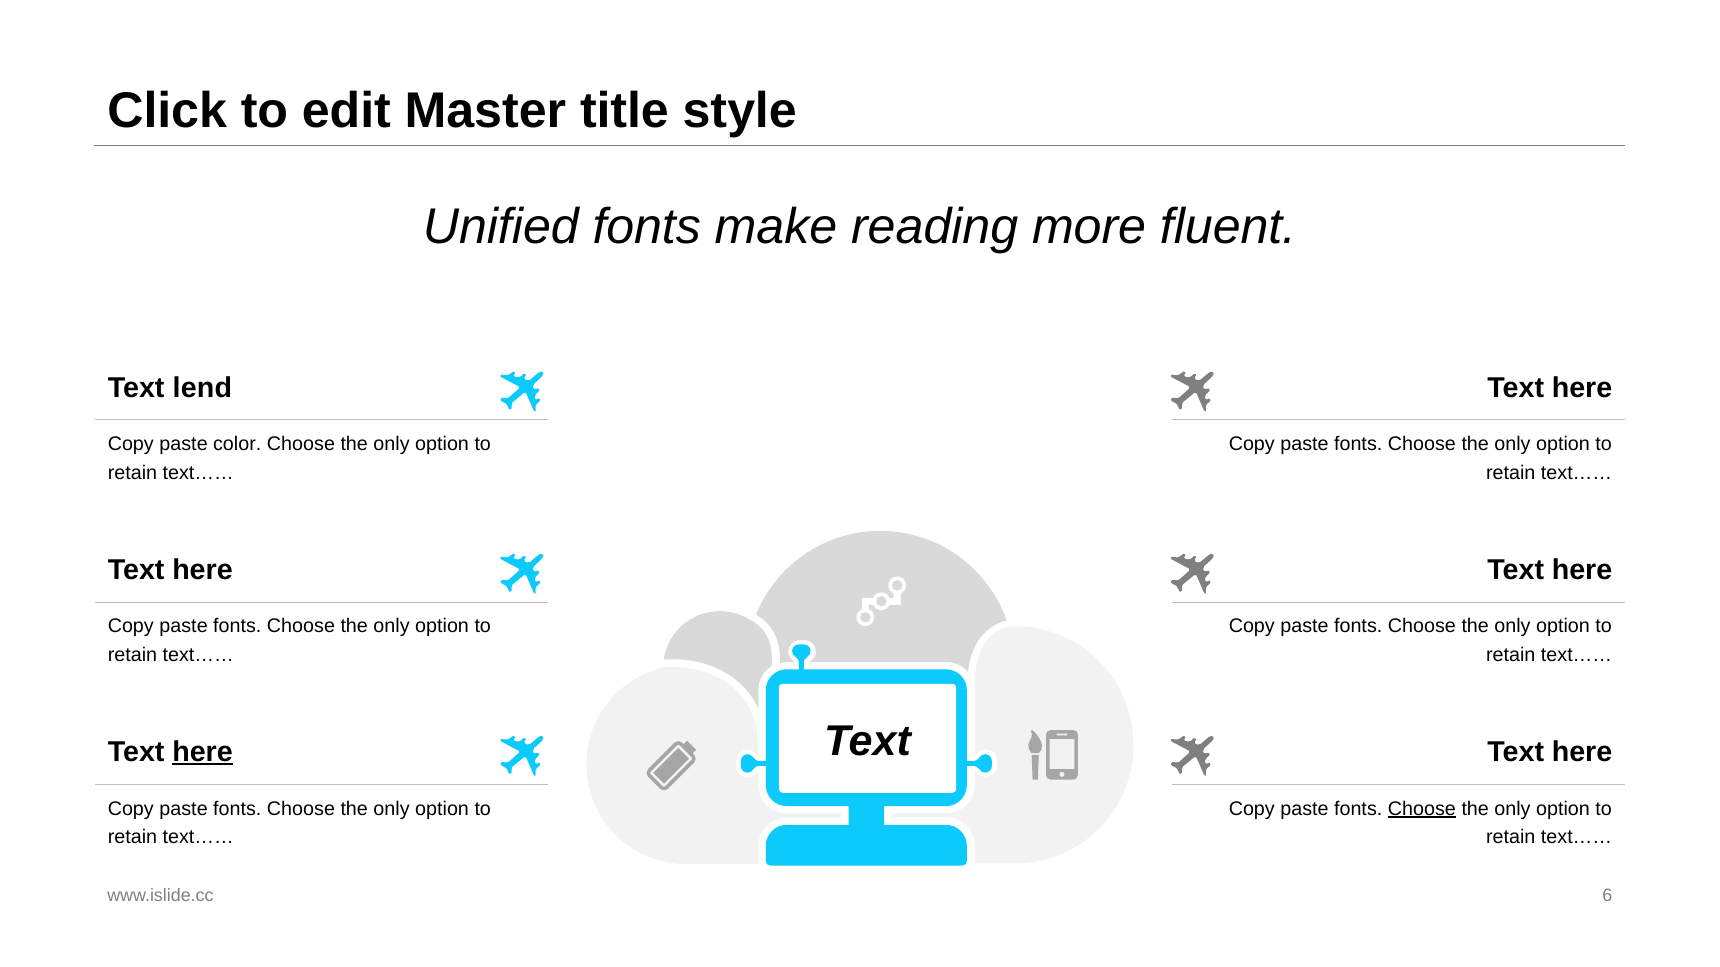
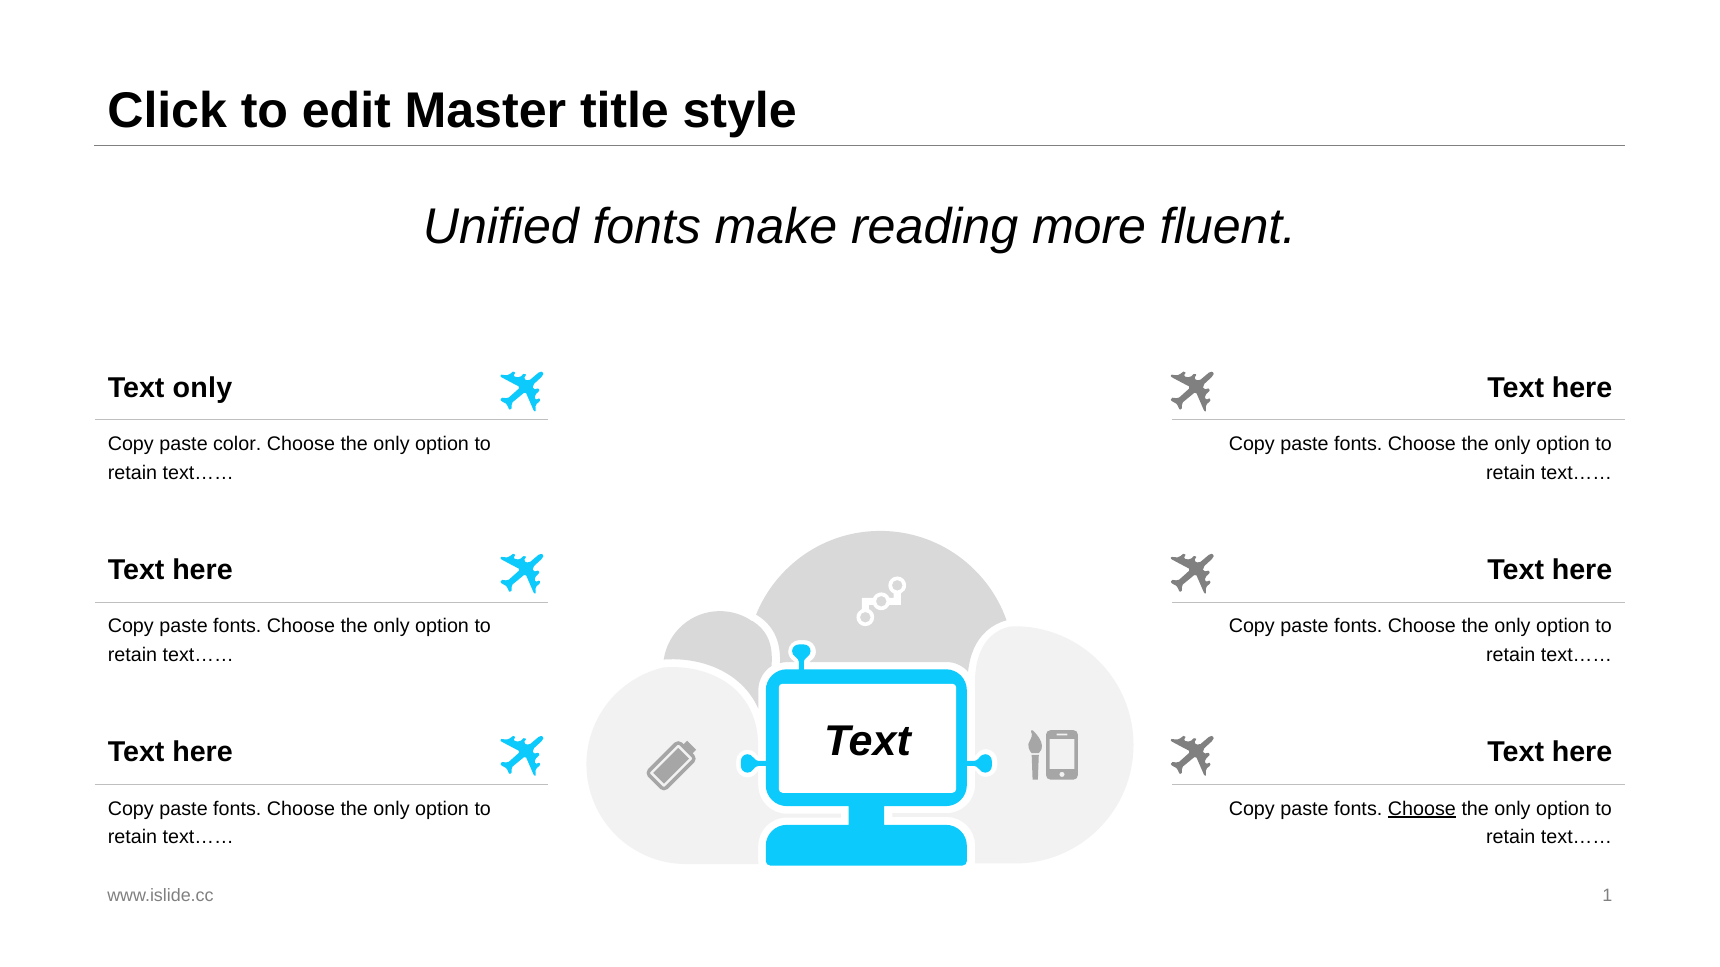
Text lend: lend -> only (202, 388)
here underline: present -> none (203, 752)
6: 6 -> 1 (1607, 896)
